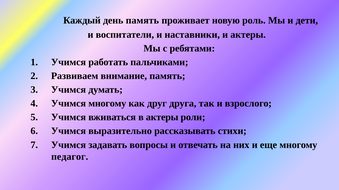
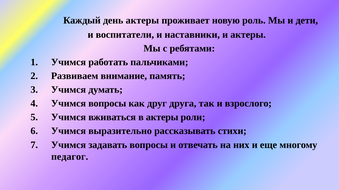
день память: память -> актеры (142, 20)
Учимся многому: многому -> вопросы (107, 103)
